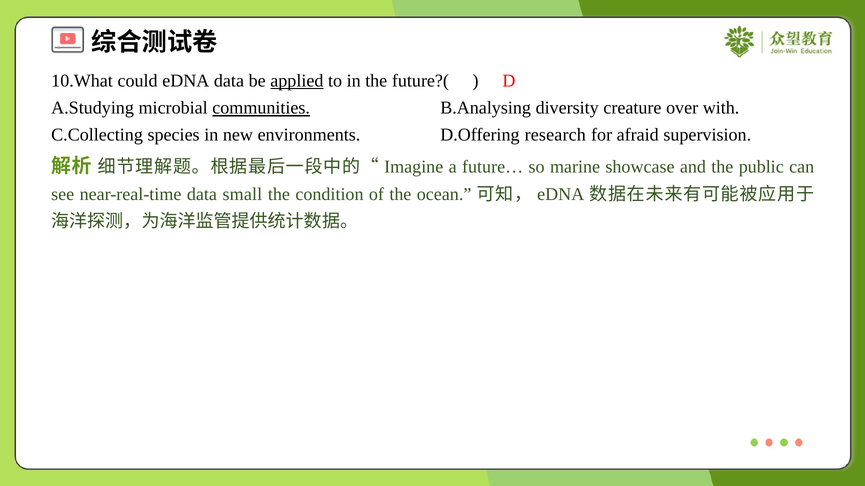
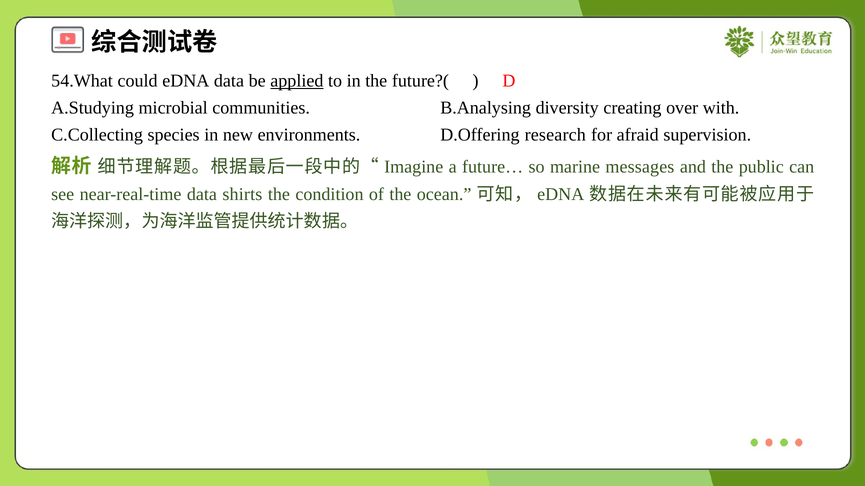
10.What: 10.What -> 54.What (82, 81)
communities underline: present -> none (261, 108)
creature: creature -> creating (632, 108)
showcase: showcase -> messages (640, 167)
small: small -> shirts (242, 195)
